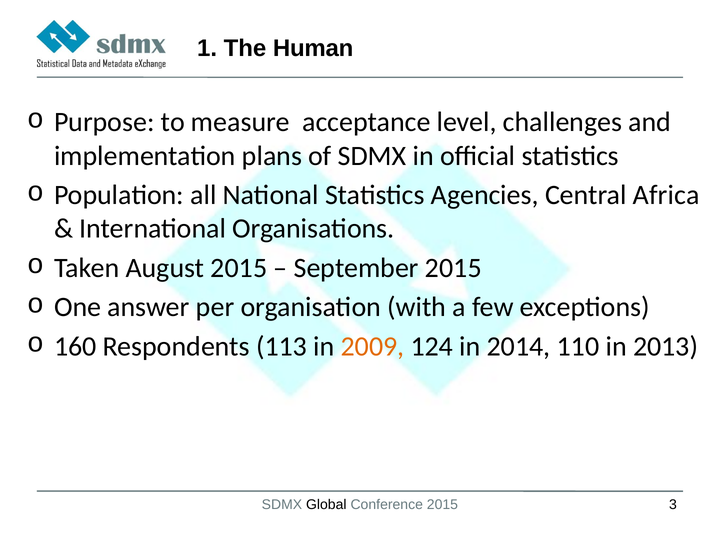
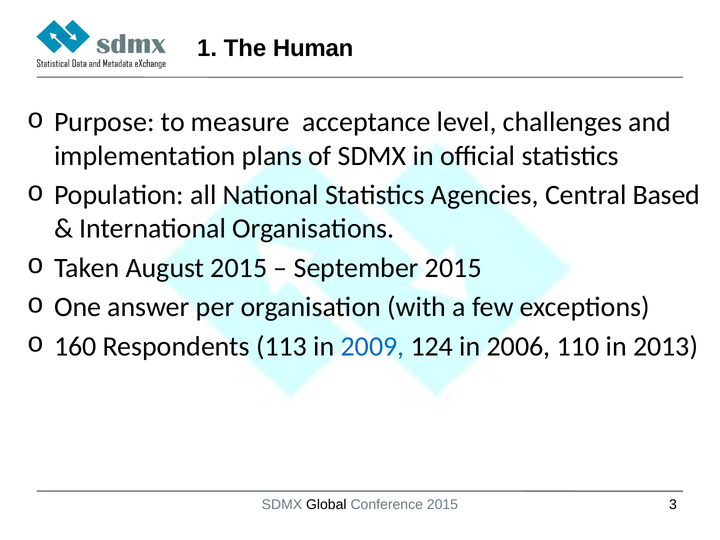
Africa: Africa -> Based (666, 195)
2009 colour: orange -> blue (373, 346)
2014: 2014 -> 2006 (519, 346)
